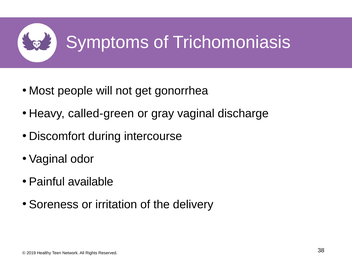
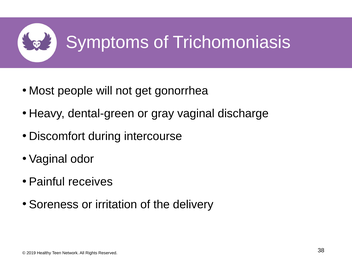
called-green: called-green -> dental-green (101, 114)
available: available -> receives (90, 182)
